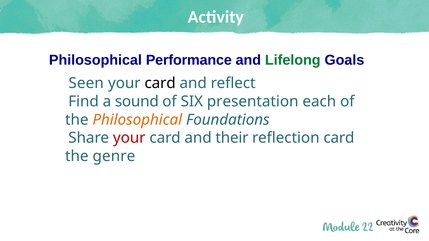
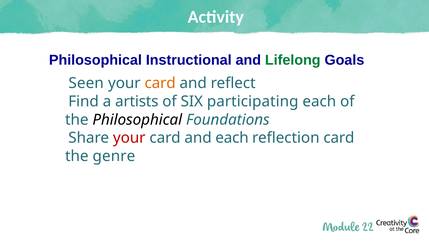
Performance: Performance -> Instructional (189, 60)
card colour: black -> orange (160, 83)
sound: sound -> artists (137, 102)
presentation: presentation -> participating (253, 102)
Philosophical colour: orange -> black (137, 120)
and their: their -> each (232, 138)
